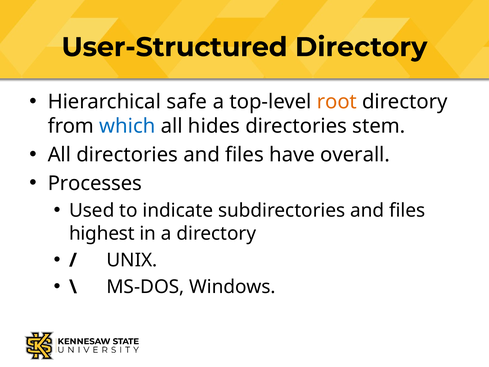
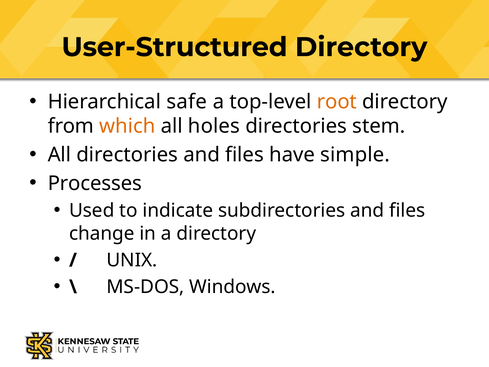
which colour: blue -> orange (127, 126)
hides: hides -> holes (214, 126)
overall: overall -> simple (355, 155)
highest: highest -> change (102, 233)
